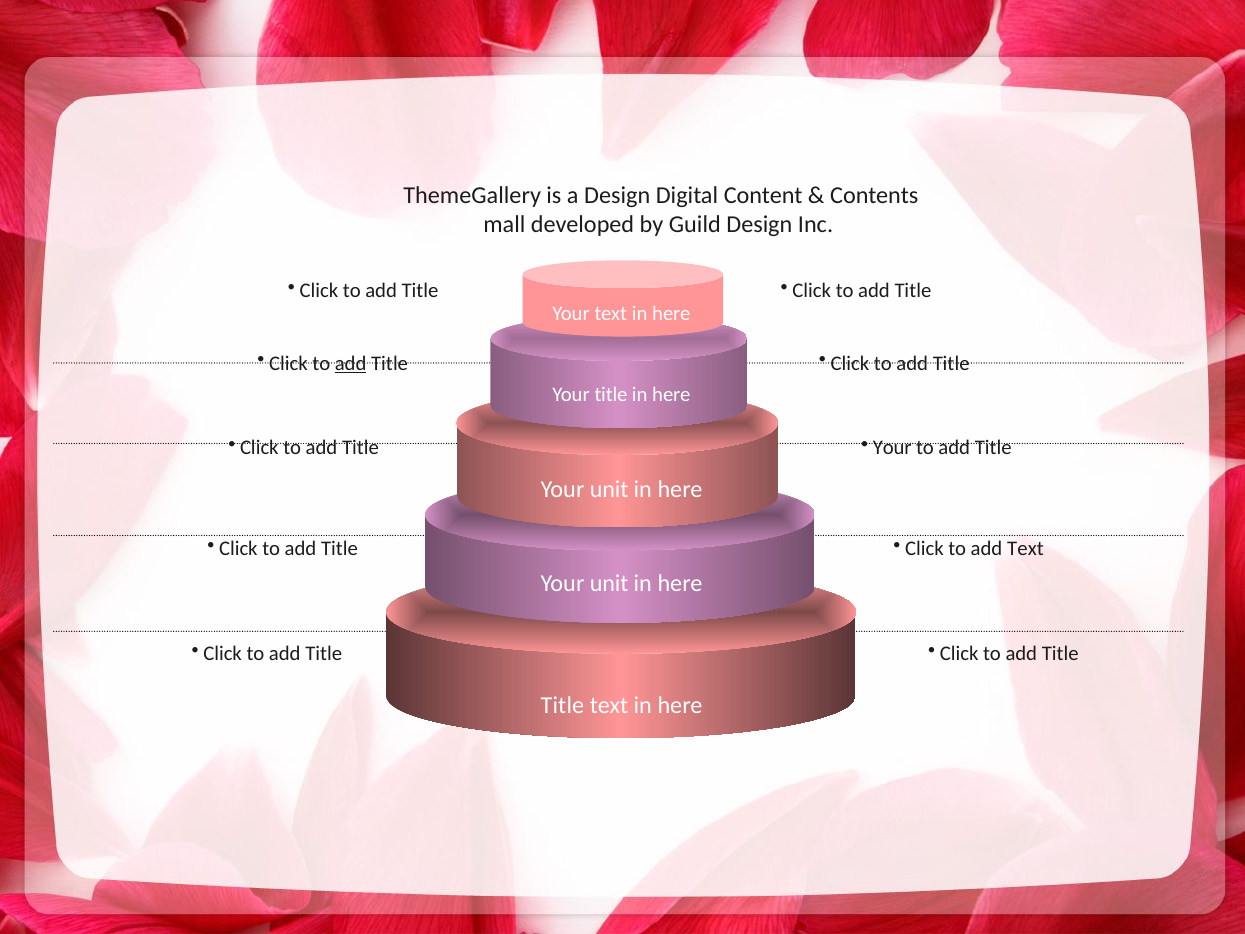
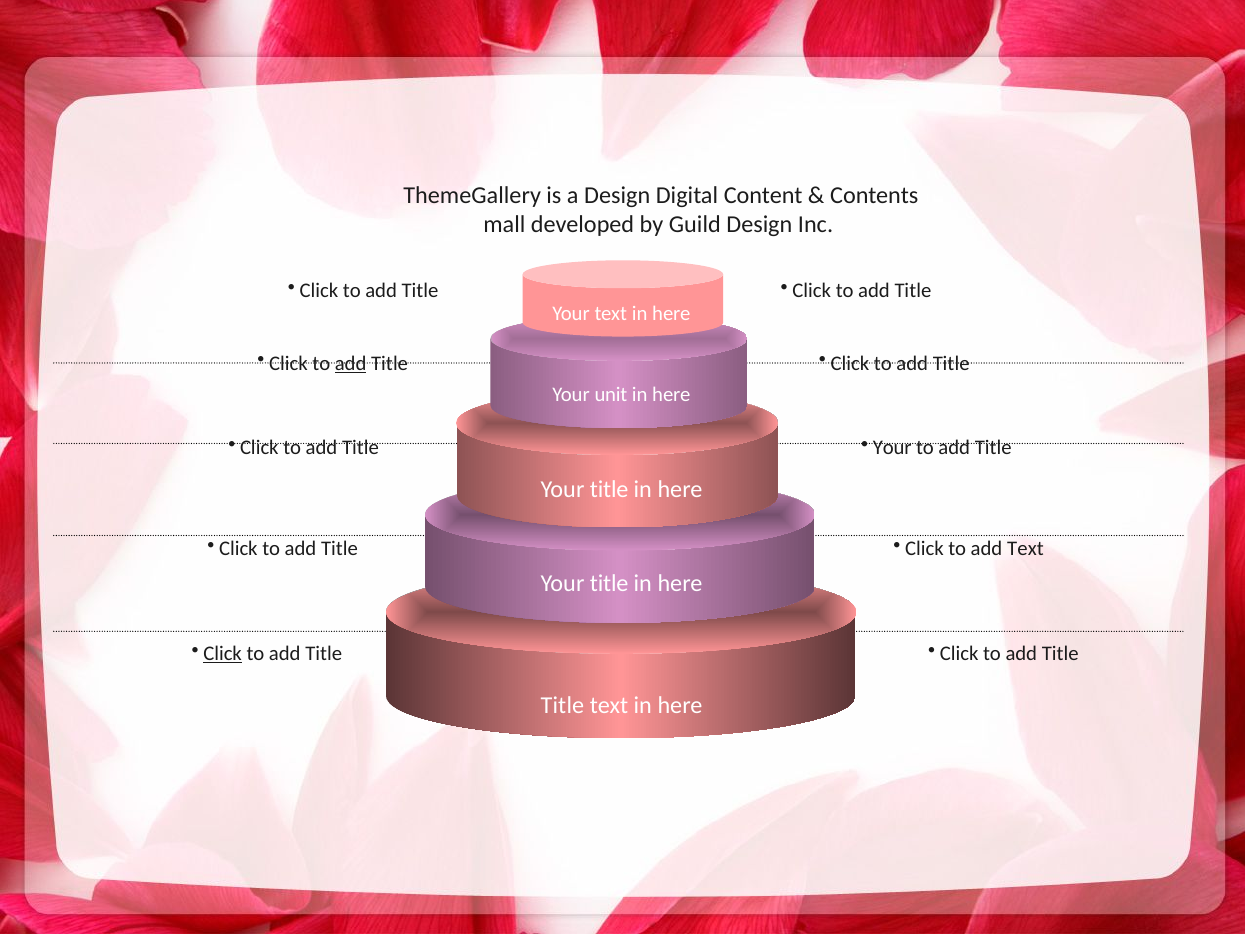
Your title: title -> unit (611, 395)
unit: unit -> title (609, 489)
unit: unit -> title (609, 583)
Click underline: none -> present (223, 653)
